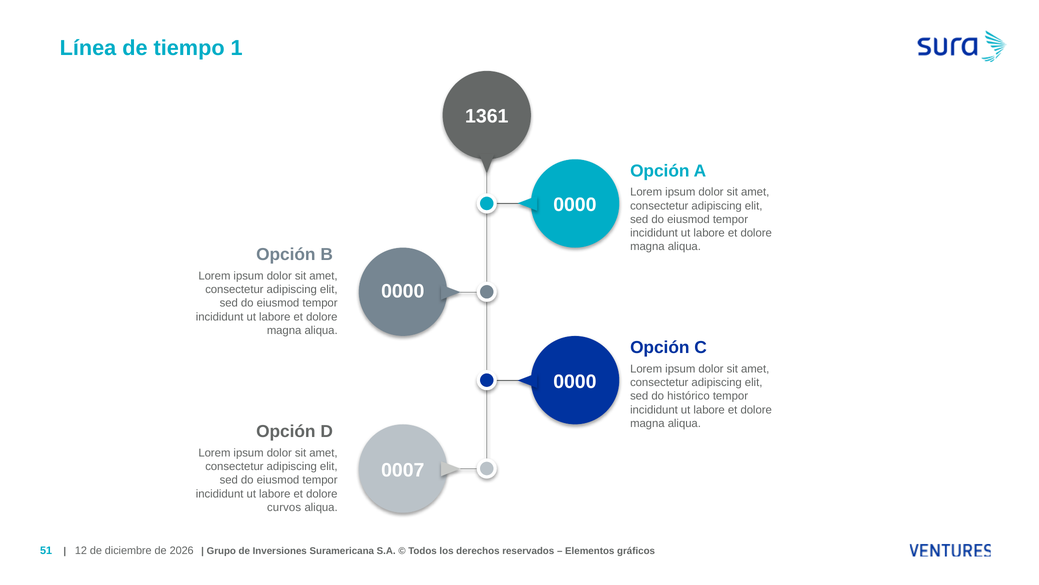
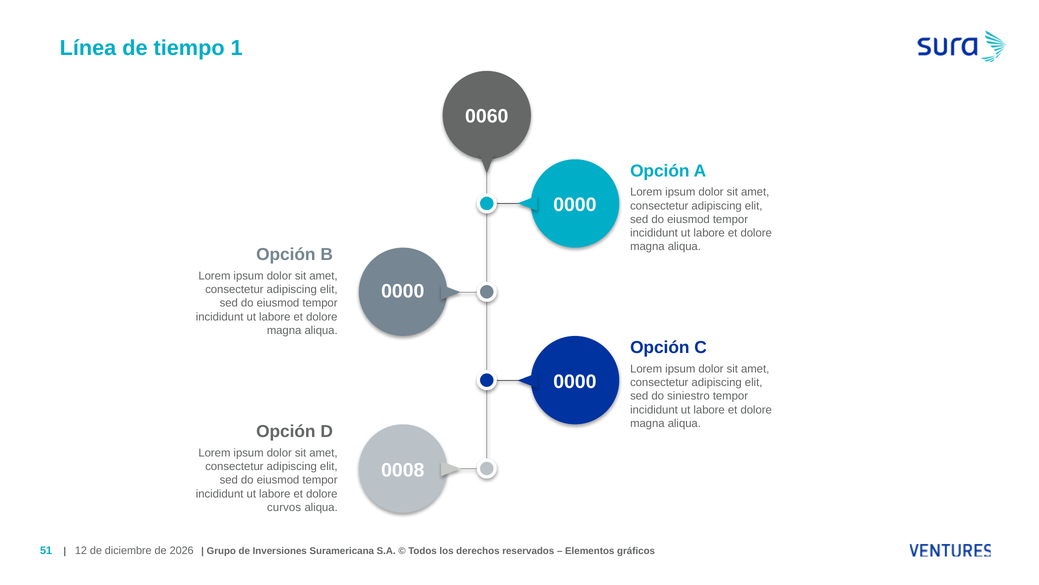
1361: 1361 -> 0060 (487, 116)
histórico: histórico -> siniestro (688, 396)
0007: 0007 -> 0008 (403, 470)
